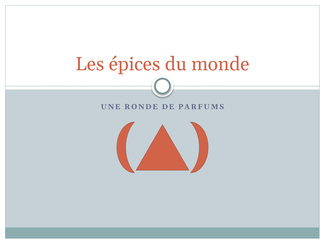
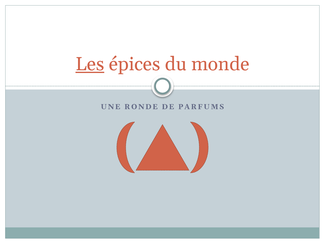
Les underline: none -> present (90, 64)
